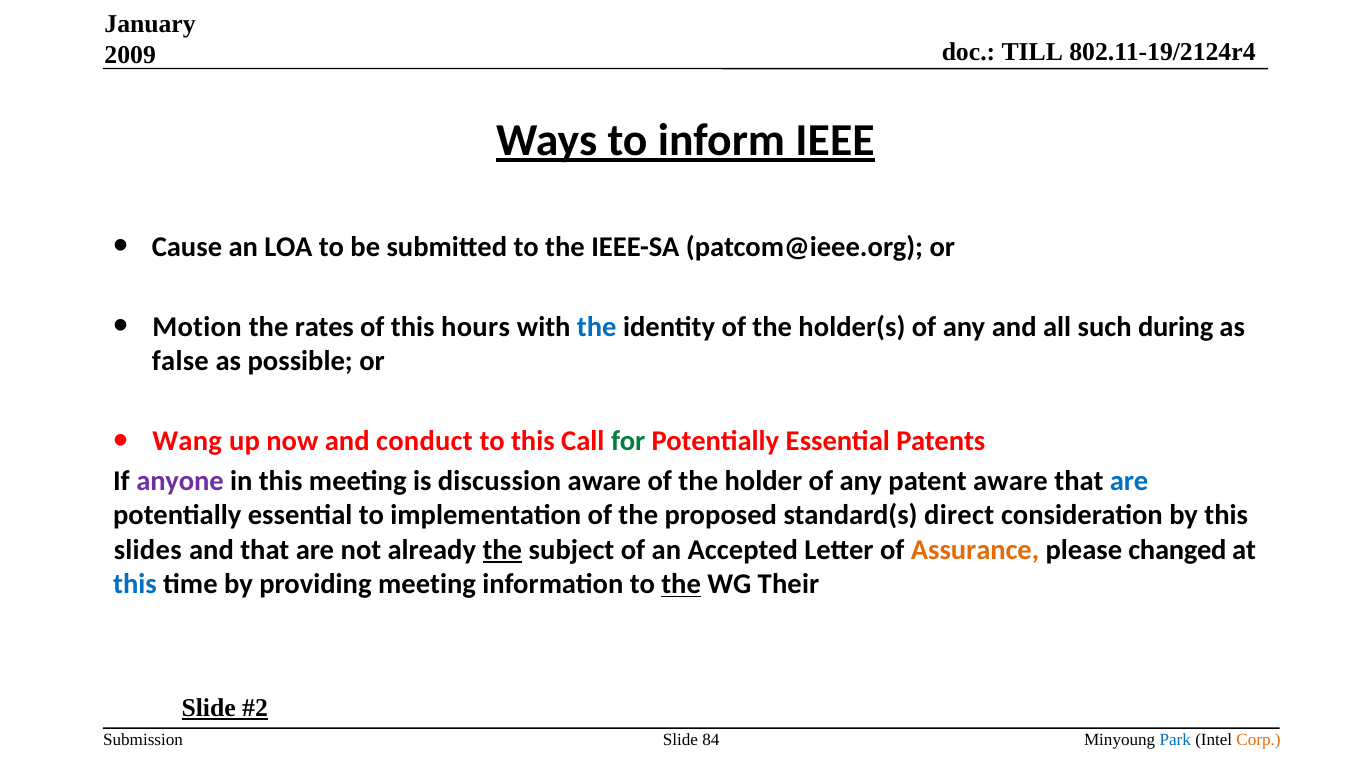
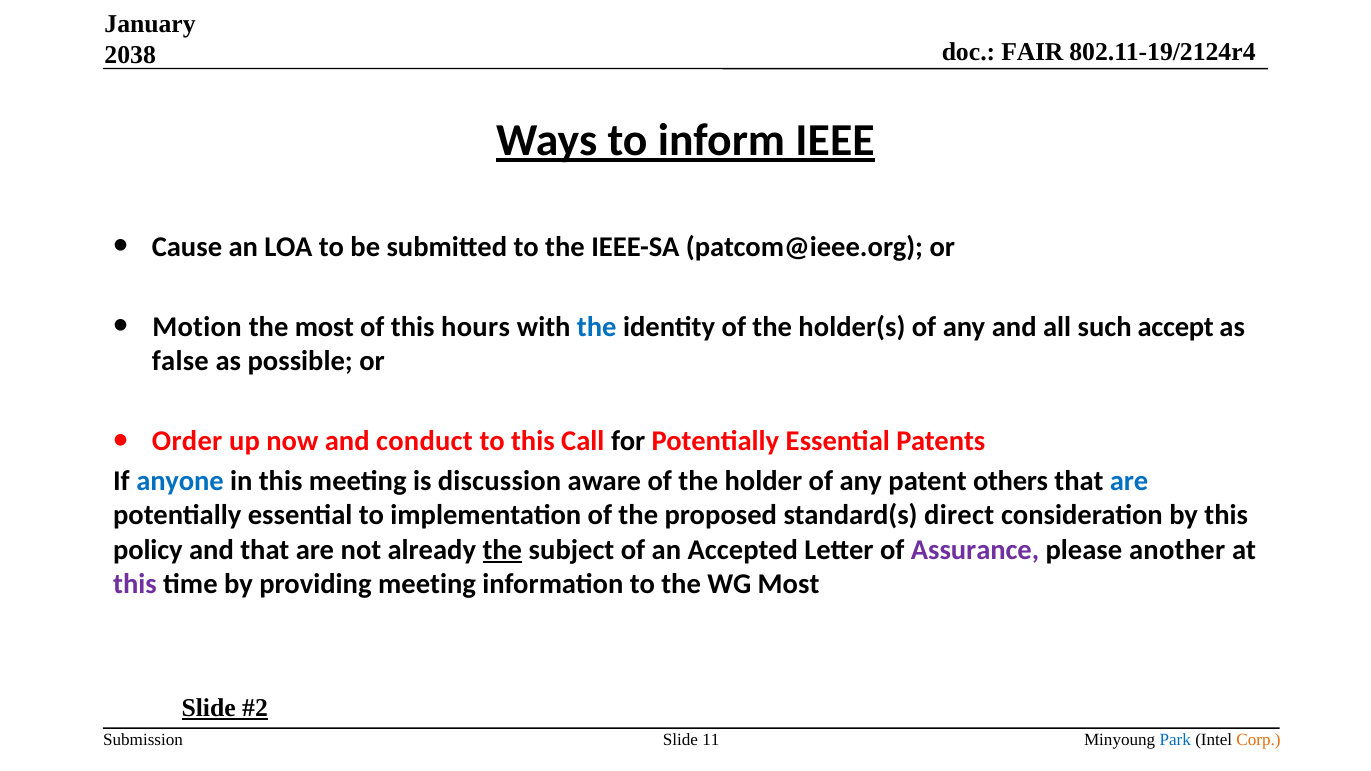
TILL: TILL -> FAIR (1032, 52)
2009: 2009 -> 2038 (130, 55)
the rates: rates -> most (324, 327)
during: during -> accept (1176, 327)
Wang: Wang -> Order (187, 441)
for colour: green -> black (628, 441)
anyone colour: purple -> blue (180, 481)
patent aware: aware -> others (1011, 481)
slides: slides -> policy (148, 550)
Assurance colour: orange -> purple (975, 550)
changed: changed -> another (1177, 550)
this colour: blue -> purple (135, 584)
the underline: present -> none (681, 584)
WG Their: Their -> Most (789, 584)
84: 84 -> 11 (711, 740)
